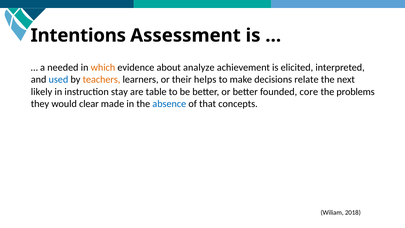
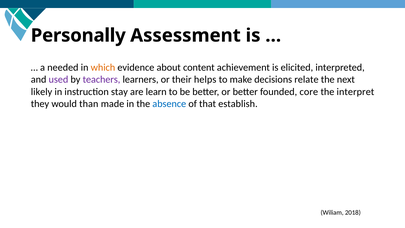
Intentions: Intentions -> Personally (78, 35)
analyze: analyze -> content (199, 67)
used colour: blue -> purple (58, 80)
teachers colour: orange -> purple (102, 80)
table: table -> learn (156, 92)
problems: problems -> interpret (355, 92)
clear: clear -> than (89, 104)
concepts: concepts -> establish (238, 104)
